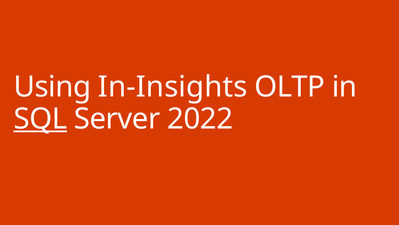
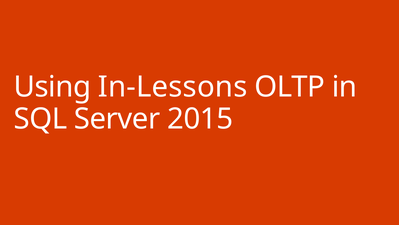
In-Insights: In-Insights -> In-Lessons (173, 87)
SQL underline: present -> none (40, 118)
2022: 2022 -> 2015 (200, 118)
